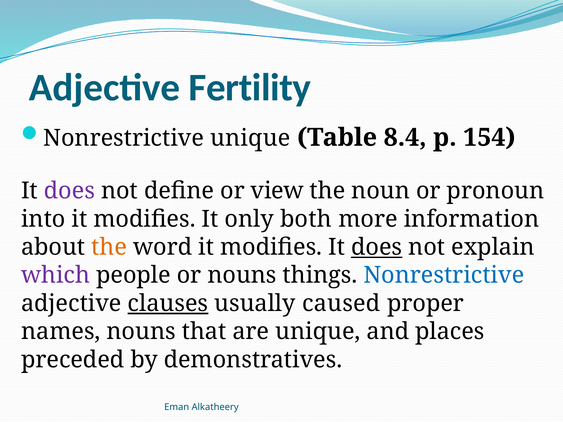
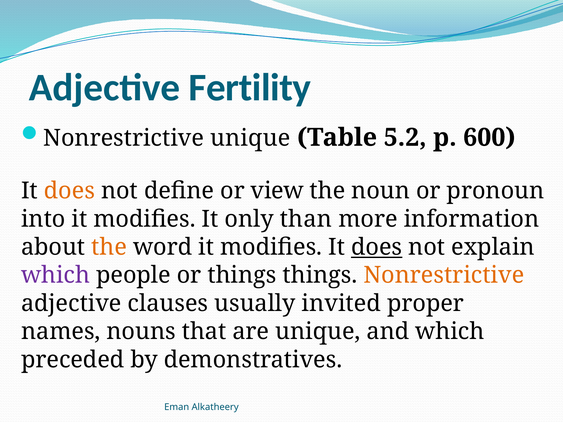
8.4: 8.4 -> 5.2 (405, 138)
154: 154 -> 600 (489, 138)
does colour: purple -> orange (69, 191)
both: both -> than (306, 219)
or nouns: nouns -> things (242, 275)
Nonrestrictive colour: blue -> orange (444, 275)
clauses underline: present -> none (168, 304)
caused: caused -> invited (341, 304)
and places: places -> which (450, 332)
